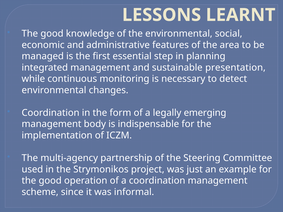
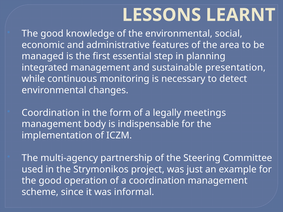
emerging: emerging -> meetings (205, 113)
